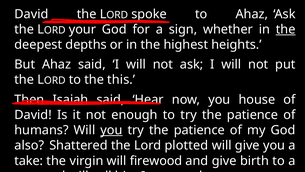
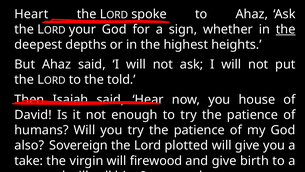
David: David -> Heart (31, 14)
this: this -> told (121, 80)
you underline: present -> none (111, 130)
Shattered: Shattered -> Sovereign (79, 145)
